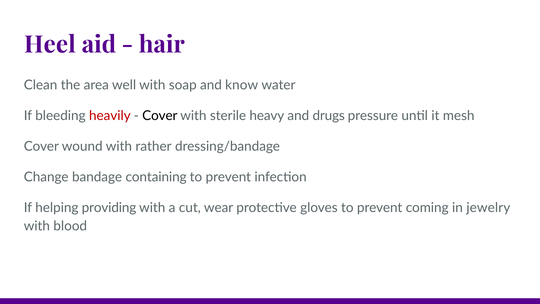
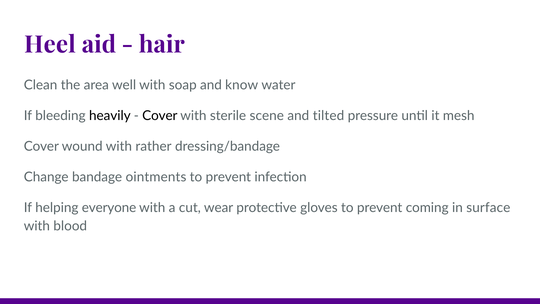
heavily colour: red -> black (110, 116)
heavy: heavy -> scene (267, 116)
drugs: drugs -> tilted (329, 116)
containing: containing -> ointments (156, 177)
providing: providing -> everyone (109, 207)
jewelry: jewelry -> surface (488, 207)
